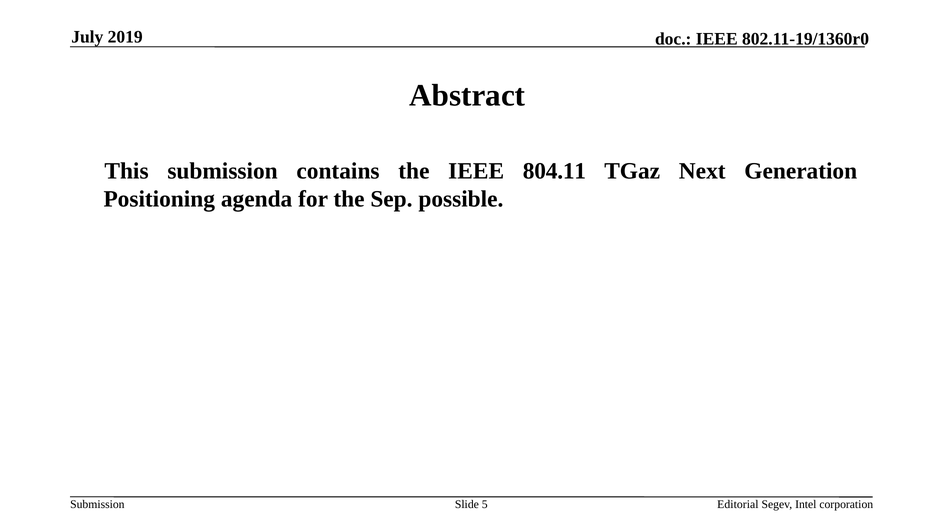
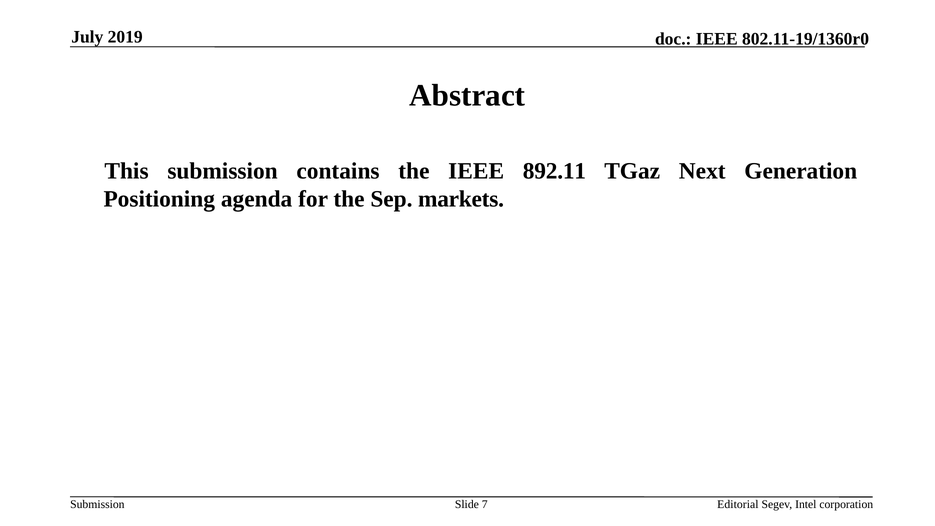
804.11: 804.11 -> 892.11 (554, 171)
possible: possible -> markets (461, 199)
5: 5 -> 7 (485, 504)
